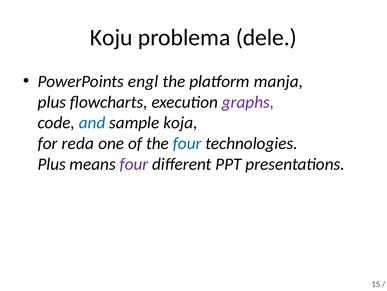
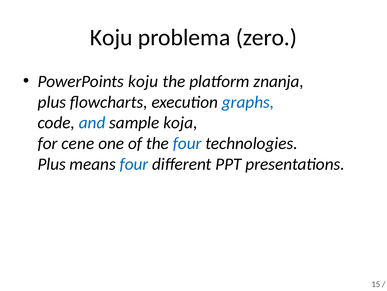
dele: dele -> zero (266, 37)
PowerPoints engl: engl -> koju (143, 81)
manja: manja -> znanja (279, 81)
graphs colour: purple -> blue (248, 102)
reda: reda -> cene (78, 143)
four colour: purple -> blue (134, 164)
